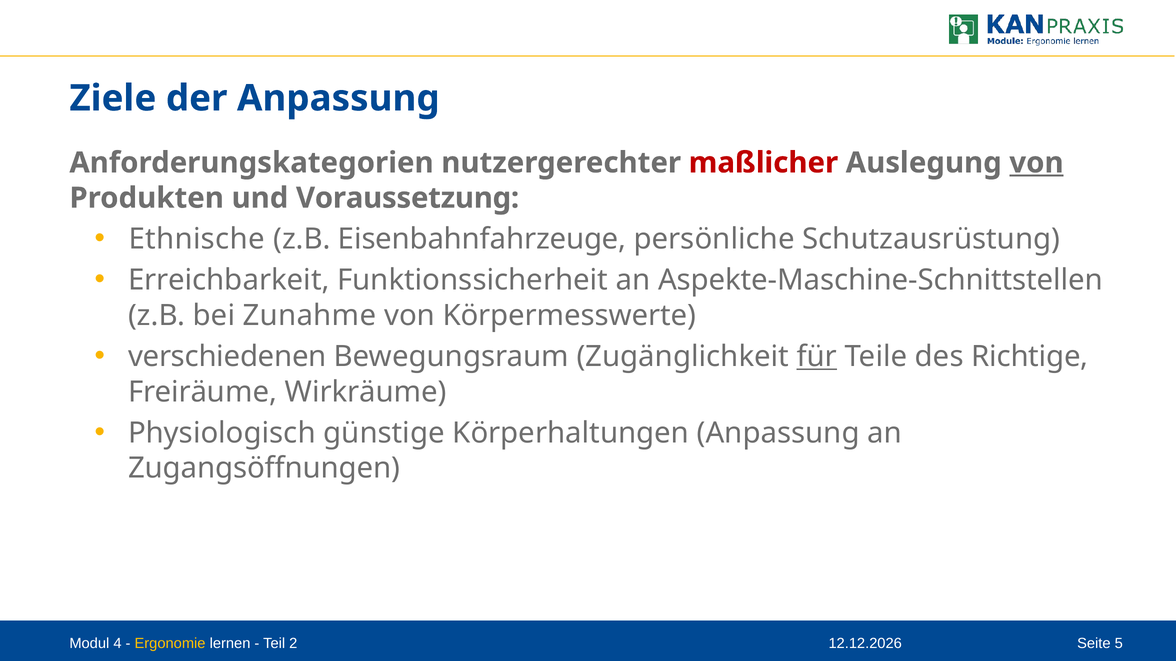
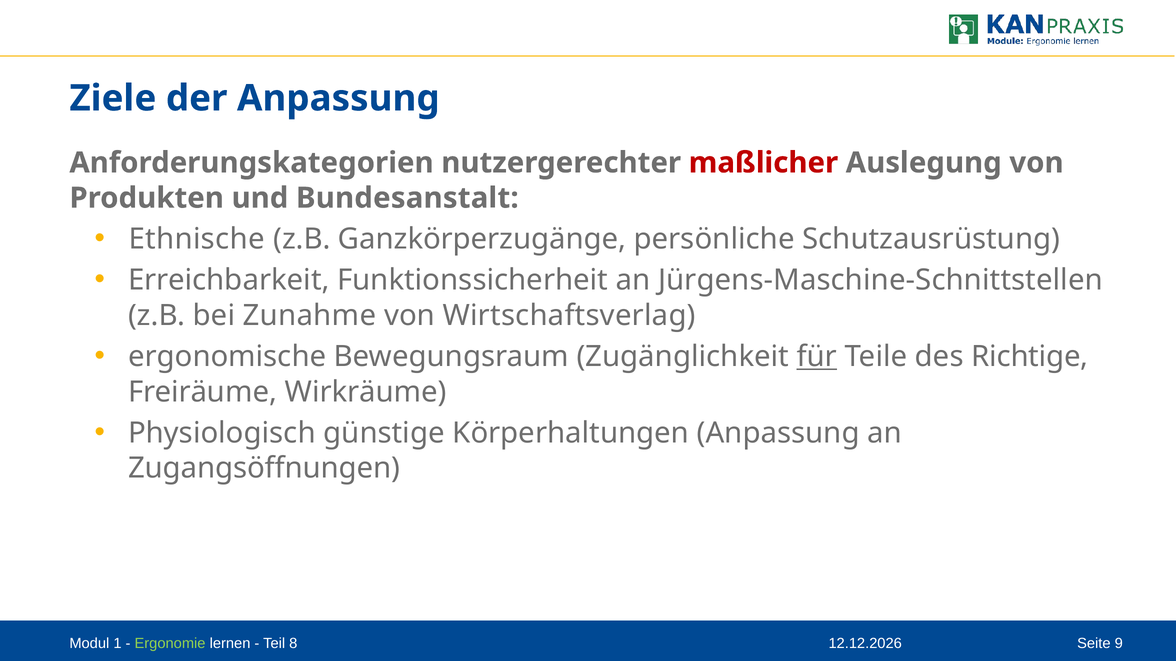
von underline: present -> none (1036, 163)
Voraussetzung: Voraussetzung -> Bundesanstalt (407, 198)
Eisenbahnfahrzeuge: Eisenbahnfahrzeuge -> Ganzkörperzugänge (482, 239)
Aspekte-Maschine-Schnittstellen: Aspekte-Maschine-Schnittstellen -> Jürgens-Maschine-Schnittstellen (880, 280)
Körpermesswerte: Körpermesswerte -> Wirtschaftsverlag (569, 316)
verschiedenen: verschiedenen -> ergonomische (227, 357)
4: 4 -> 1 (118, 644)
Ergonomie colour: yellow -> light green (170, 644)
2: 2 -> 8 (293, 644)
5: 5 -> 9 (1119, 644)
